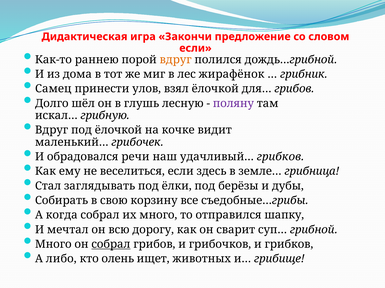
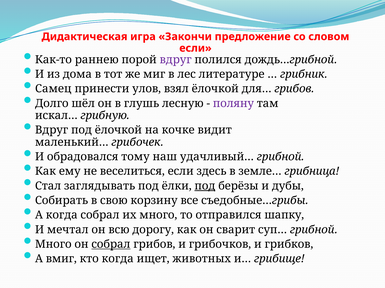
вдруг colour: orange -> purple (176, 60)
жирафёнок: жирафёнок -> литературе (232, 74)
речи: речи -> тому (135, 157)
удачливый… грибков: грибков -> грибной (281, 157)
под underline: none -> present (205, 186)
либо: либо -> вмиг (61, 259)
кто олень: олень -> когда (118, 259)
